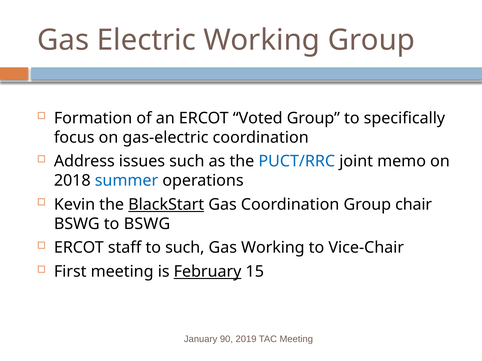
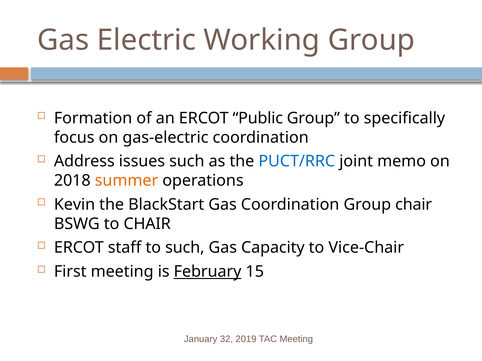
Voted: Voted -> Public (258, 118)
summer colour: blue -> orange (126, 181)
BlackStart underline: present -> none (166, 205)
to BSWG: BSWG -> CHAIR (147, 224)
Gas Working: Working -> Capacity (273, 248)
90: 90 -> 32 (226, 340)
